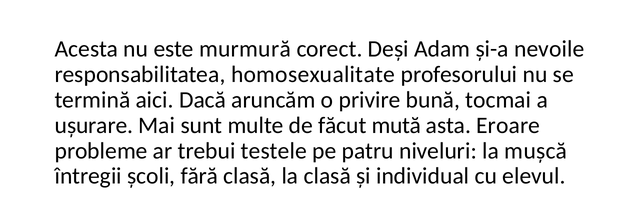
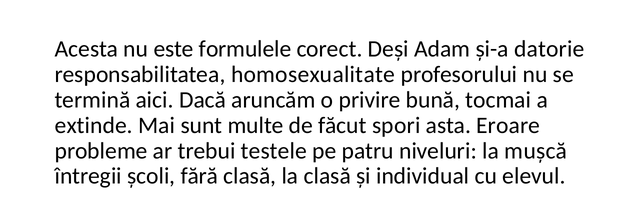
murmură: murmură -> formulele (245, 49)
nevoile: nevoile -> datorie (549, 49)
ușurare: ușurare -> extinde (94, 126)
mută: mută -> spori (396, 126)
